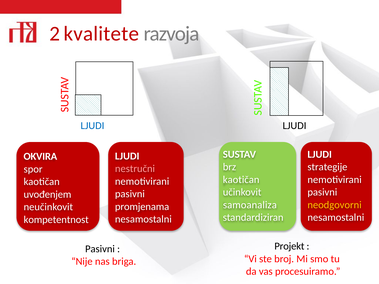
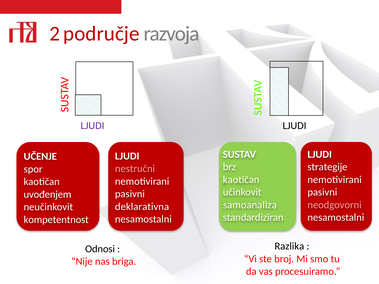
kvalitete: kvalitete -> područje (101, 34)
LJUDI colour: blue -> purple (92, 126)
OKVIRA: OKVIRA -> UČENJE (40, 157)
neodgovorni colour: yellow -> pink (335, 205)
promjenama: promjenama -> deklarativna (142, 207)
Projekt: Projekt -> Razlika (289, 246)
Pasivni: Pasivni -> Odnosi (100, 249)
